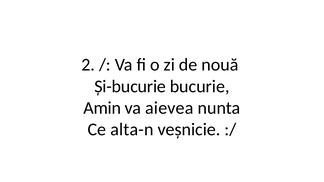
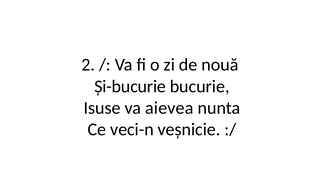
Amin: Amin -> Isuse (102, 108)
alta-n: alta-n -> veci-n (132, 130)
